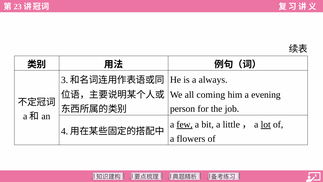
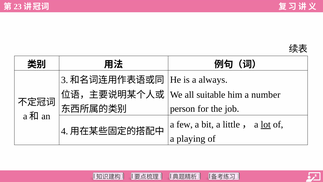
coming: coming -> suitable (211, 95)
evening: evening -> number (266, 95)
few underline: present -> none (185, 124)
flowers: flowers -> playing (191, 138)
